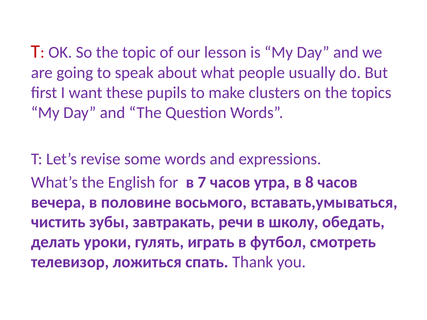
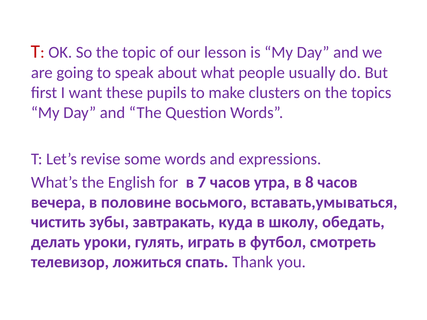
речи: речи -> куда (236, 222)
